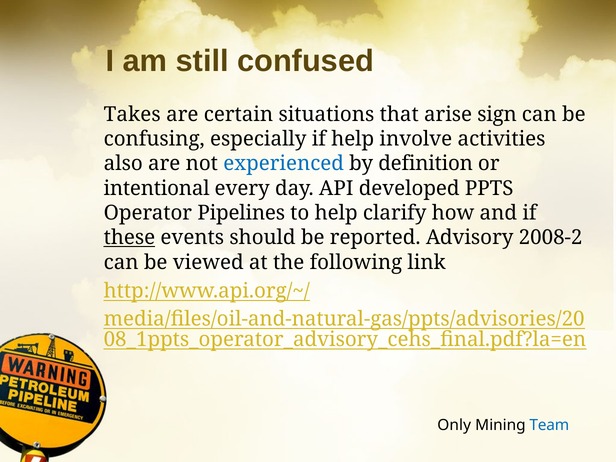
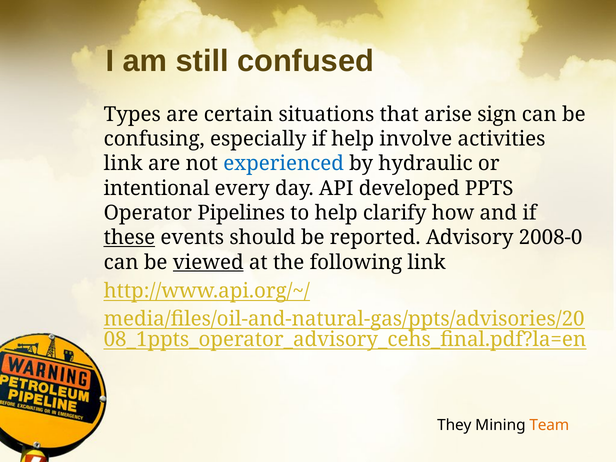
Takes: Takes -> Types (132, 114)
also: also -> link (123, 164)
definition: definition -> hydraulic (426, 164)
2008-2: 2008-2 -> 2008-0 (551, 238)
viewed underline: none -> present (208, 262)
Only: Only -> They (454, 425)
Team colour: blue -> orange (549, 425)
